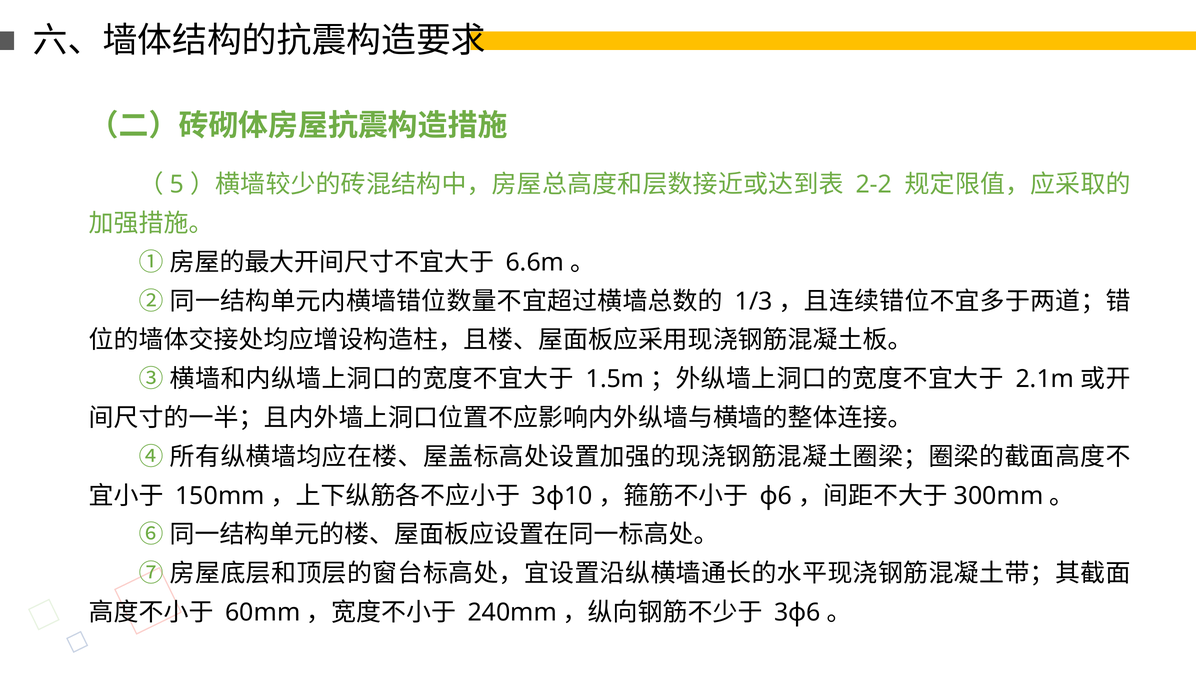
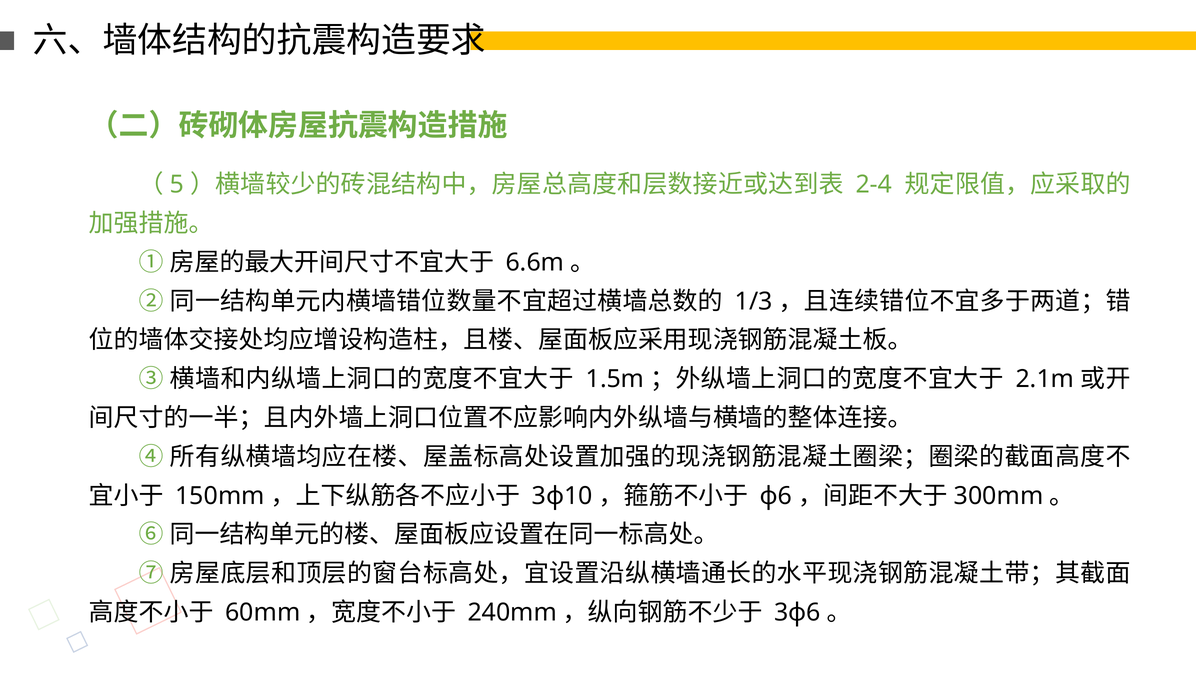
2-2: 2-2 -> 2-4 (874, 185)
